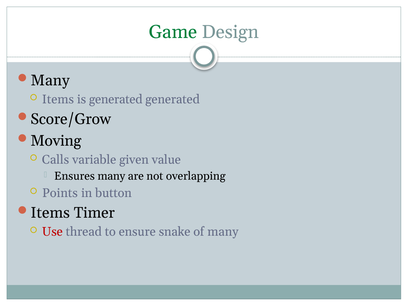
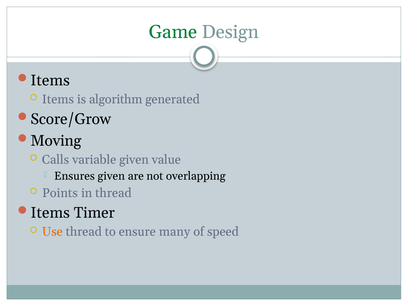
Many: Many -> Items (50, 80)
is generated: generated -> algorithm (116, 99)
Ensures many: many -> given (111, 176)
in button: button -> thread (113, 193)
Use colour: red -> orange (52, 232)
snake: snake -> many (175, 232)
of many: many -> speed (223, 232)
